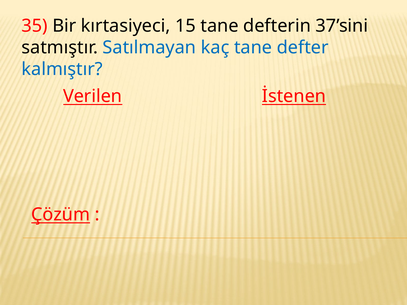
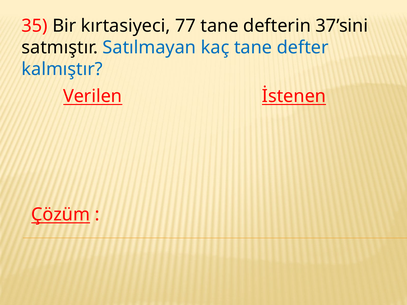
15: 15 -> 77 (185, 26)
